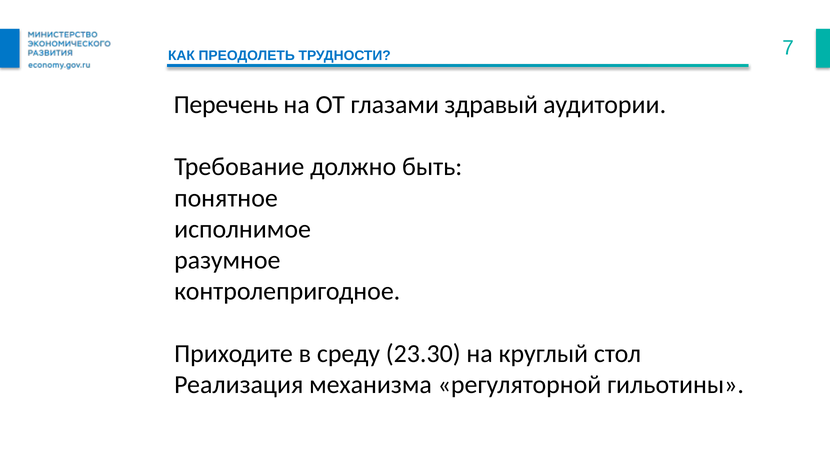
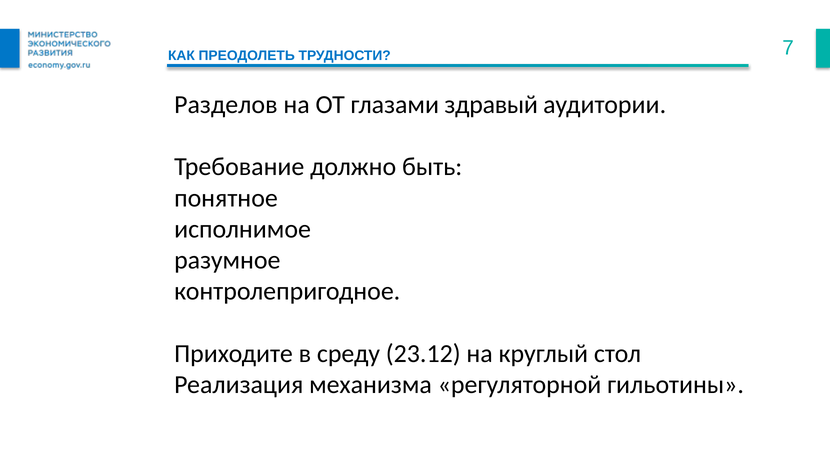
Перечень: Перечень -> Разделов (226, 105)
23.30: 23.30 -> 23.12 (423, 354)
